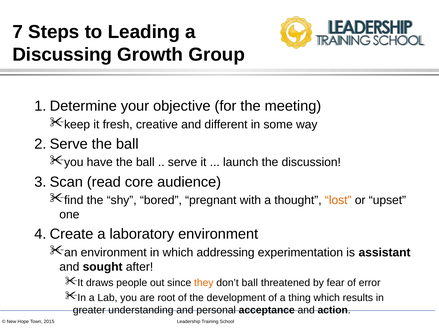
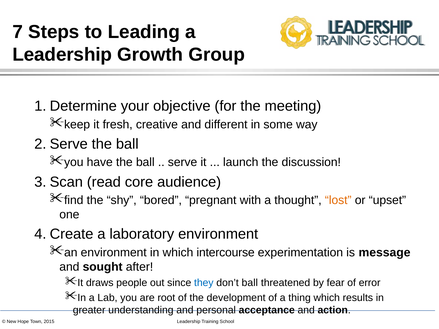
Discussing: Discussing -> Leadership (62, 55)
addressing: addressing -> intercourse (226, 253)
assistant: assistant -> message (385, 253)
they colour: orange -> blue (204, 283)
